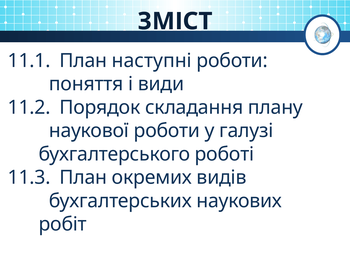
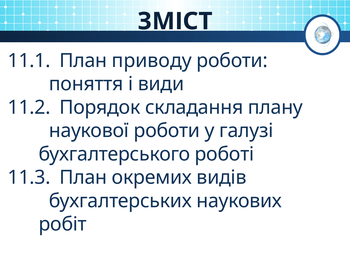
наступні: наступні -> приводу (152, 61)
